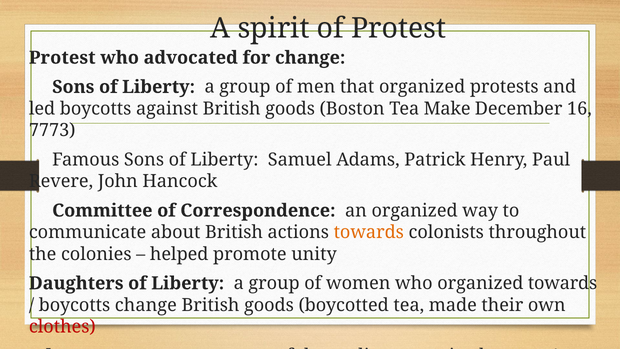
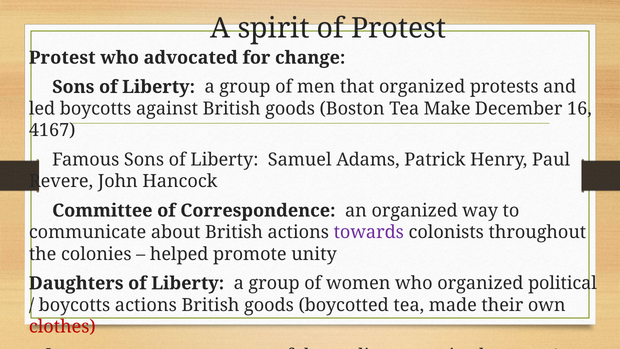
7773: 7773 -> 4167 (52, 130)
towards colour: orange -> purple (369, 232)
organized towards: towards -> political (563, 283)
boycotts change: change -> actions (146, 305)
